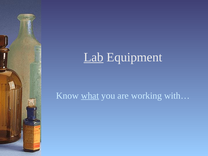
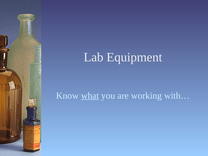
Lab underline: present -> none (94, 57)
